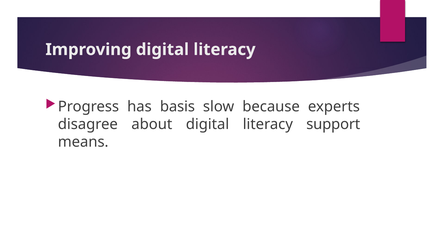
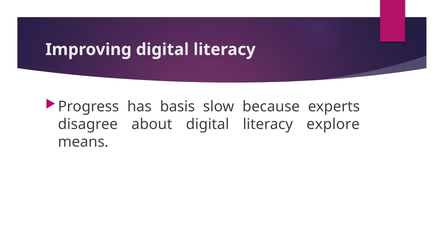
support: support -> explore (333, 124)
